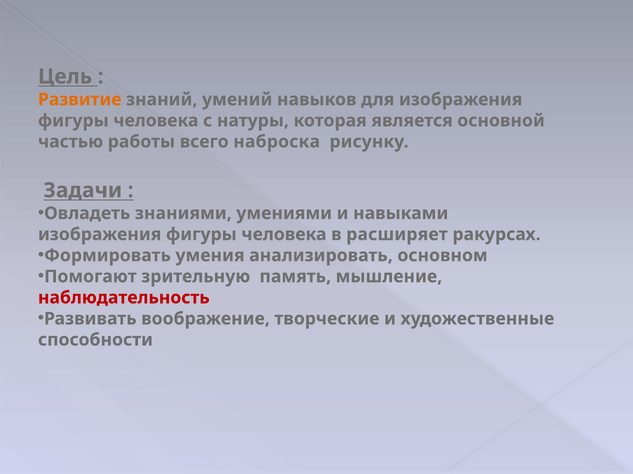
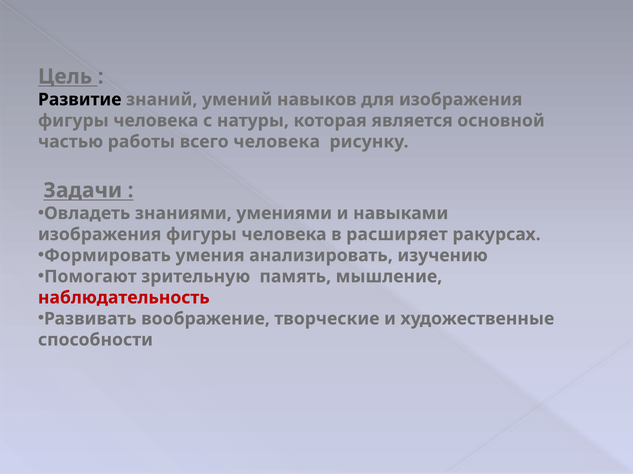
Развитие colour: orange -> black (80, 100)
всего наброска: наброска -> человека (277, 142)
основном: основном -> изучению (443, 256)
